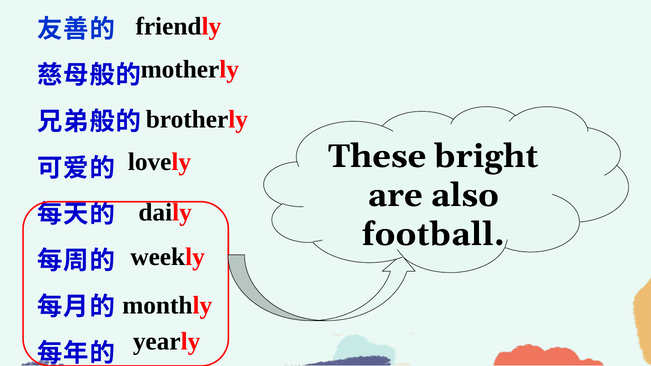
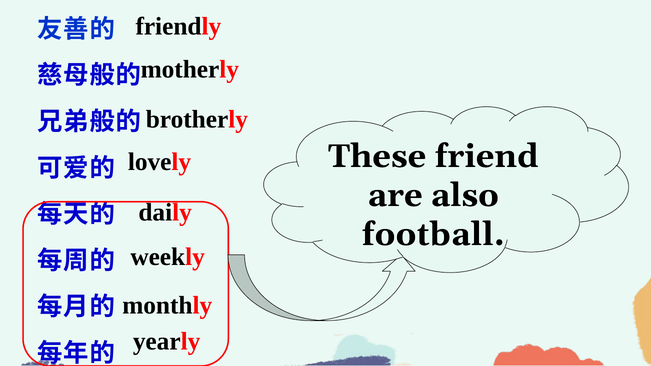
bright: bright -> friend (487, 156)
